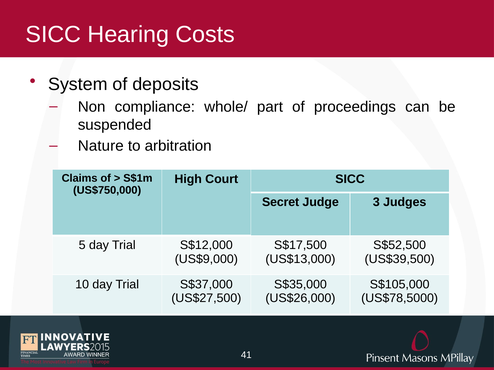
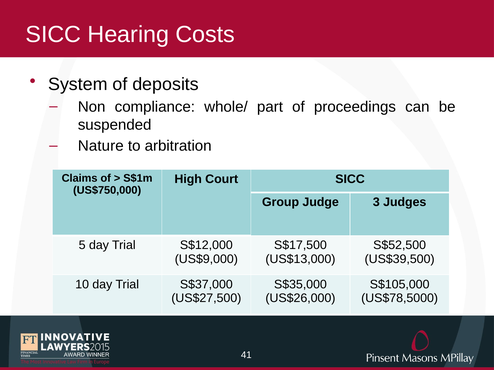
Secret: Secret -> Group (281, 202)
